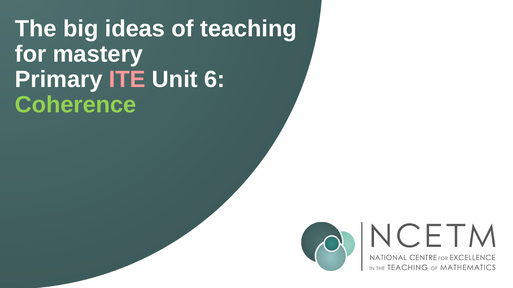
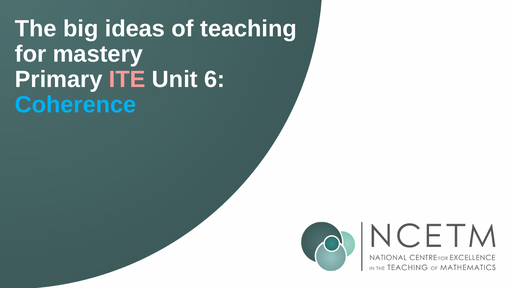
Coherence colour: light green -> light blue (76, 105)
